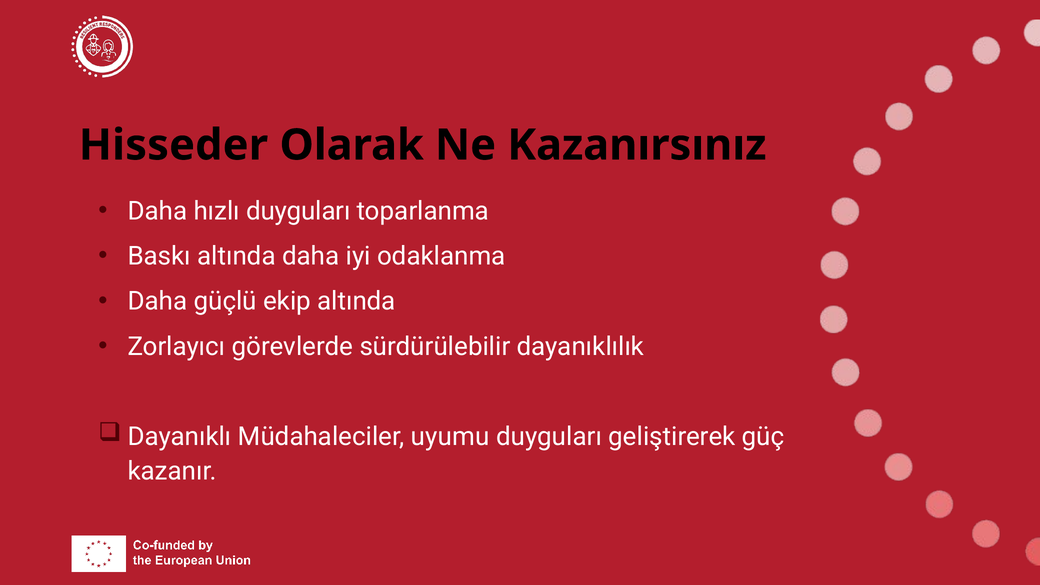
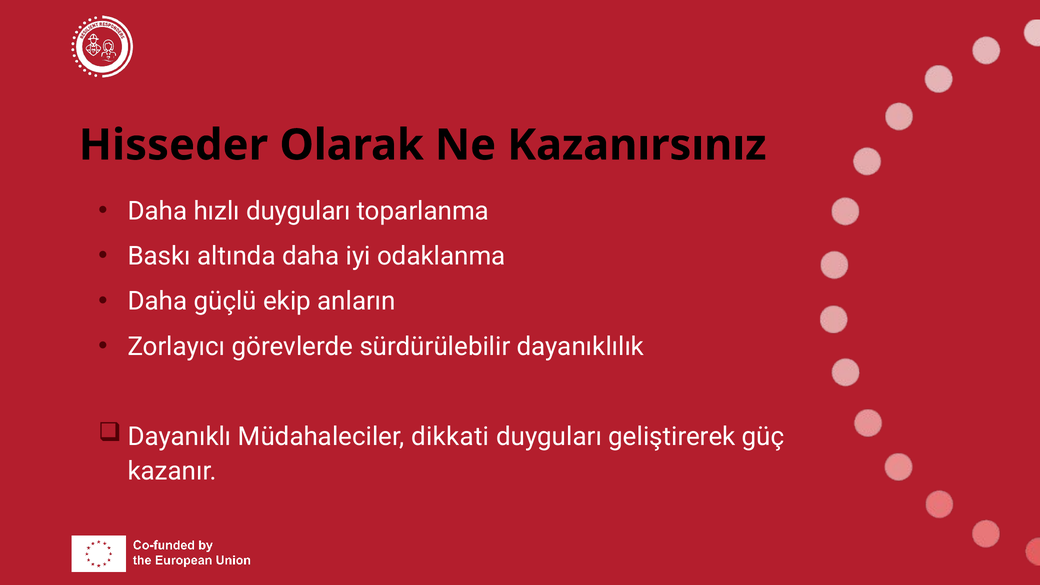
ekip altında: altında -> anların (356, 301)
uyumu: uyumu -> dikkati (450, 437)
